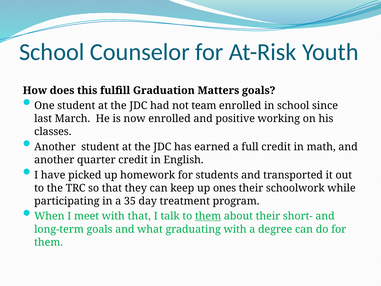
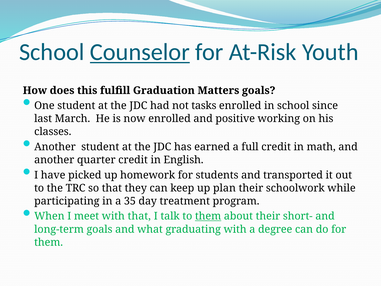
Counselor underline: none -> present (140, 52)
team: team -> tasks (204, 106)
ones: ones -> plan (224, 188)
